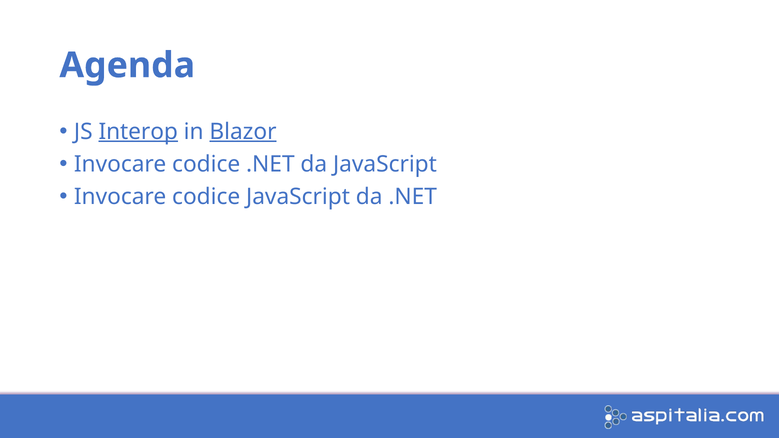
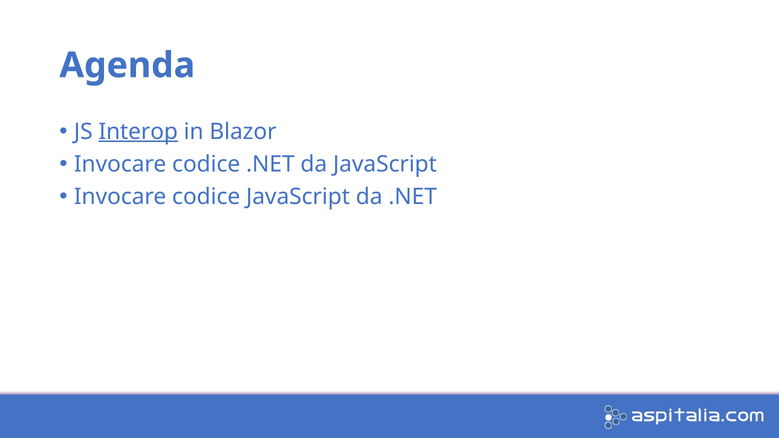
Blazor underline: present -> none (243, 132)
